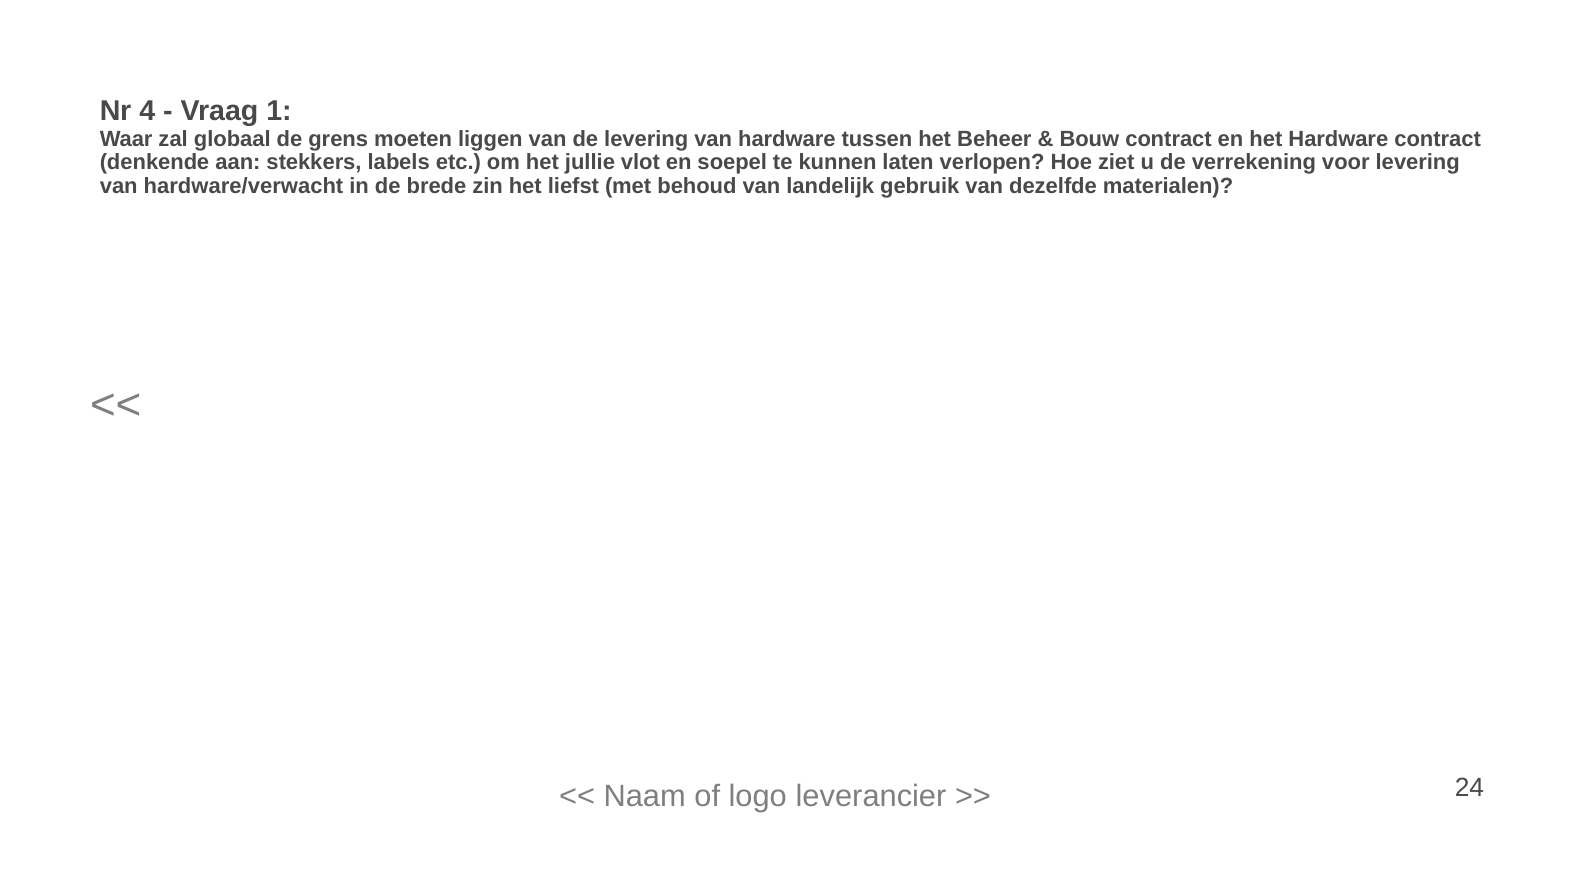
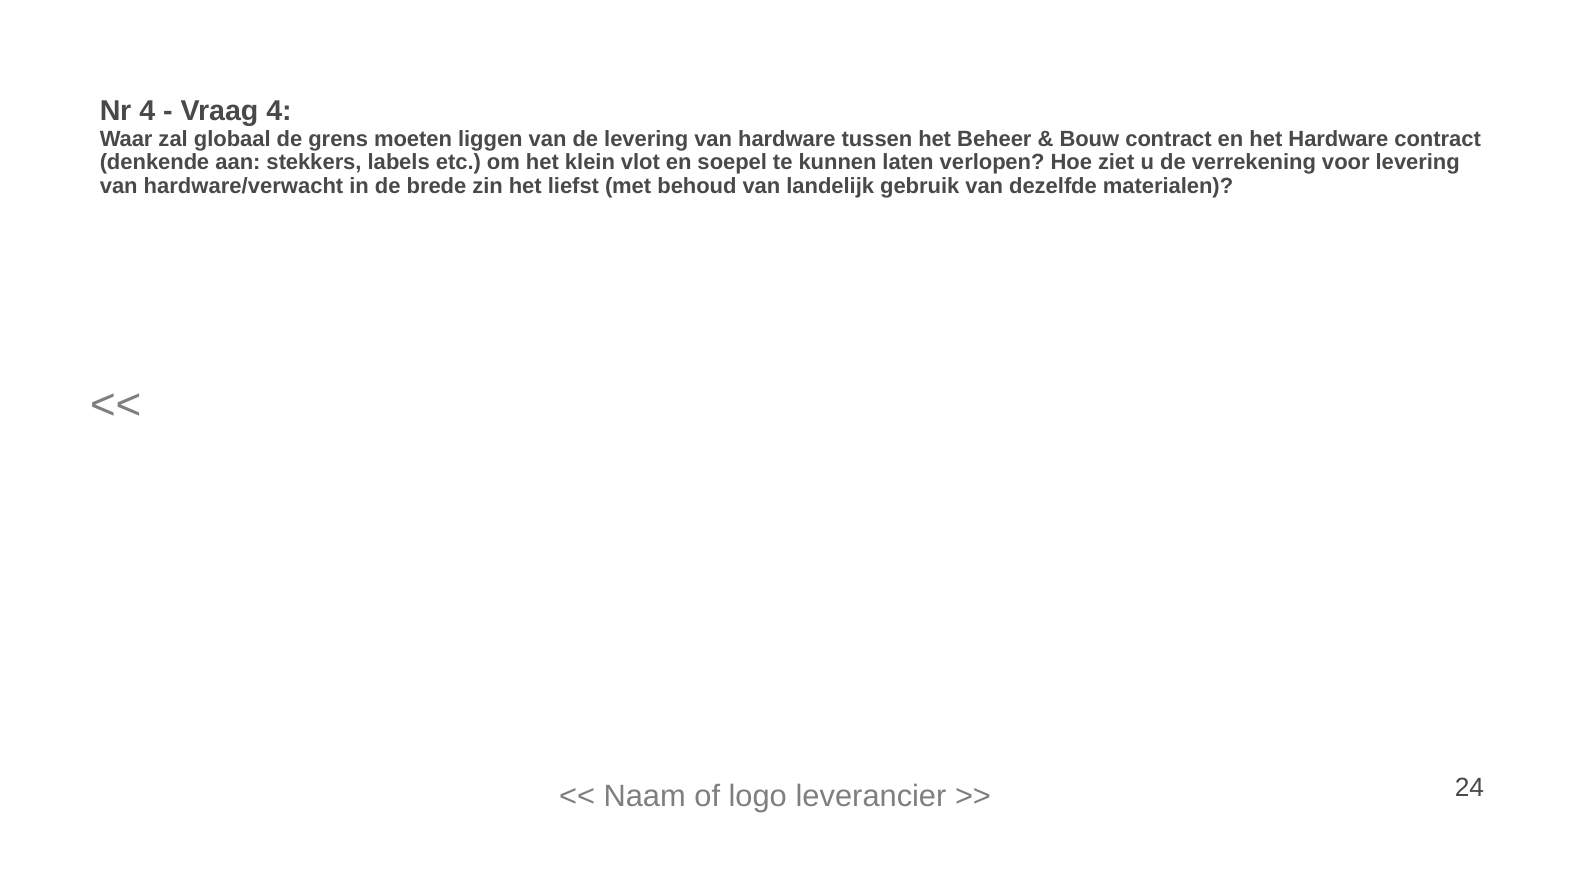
Vraag 1: 1 -> 4 (279, 112)
jullie: jullie -> klein (590, 163)
